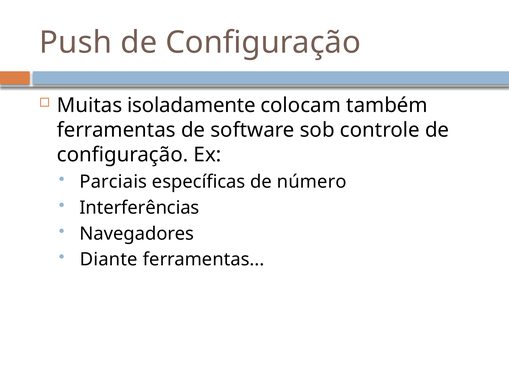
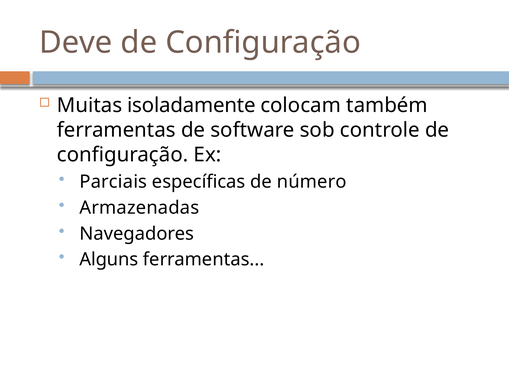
Push: Push -> Deve (76, 42)
Interferências: Interferências -> Armazenadas (139, 208)
Diante: Diante -> Alguns (109, 259)
